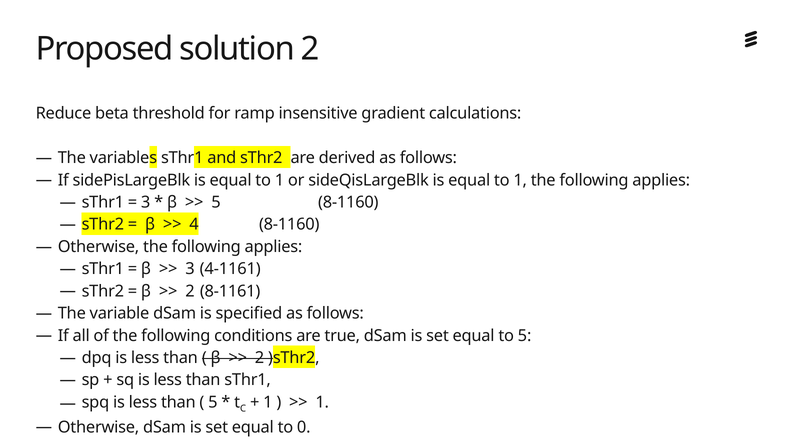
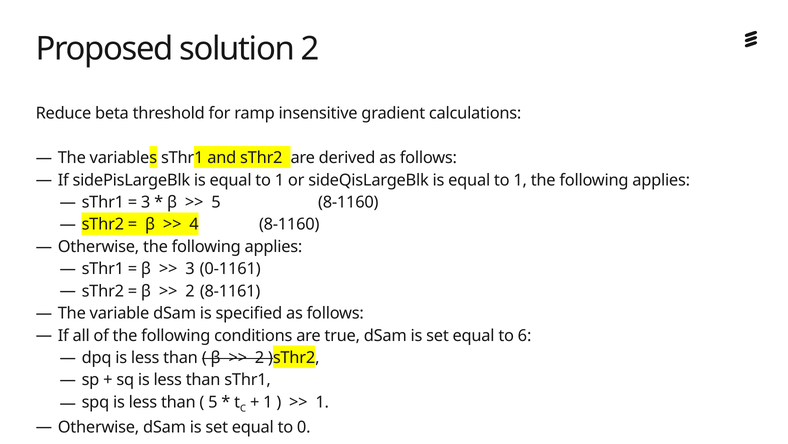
4‑1161: 4‑1161 -> 0‑1161 (230, 269)
to 5: 5 -> 6 (525, 335)
